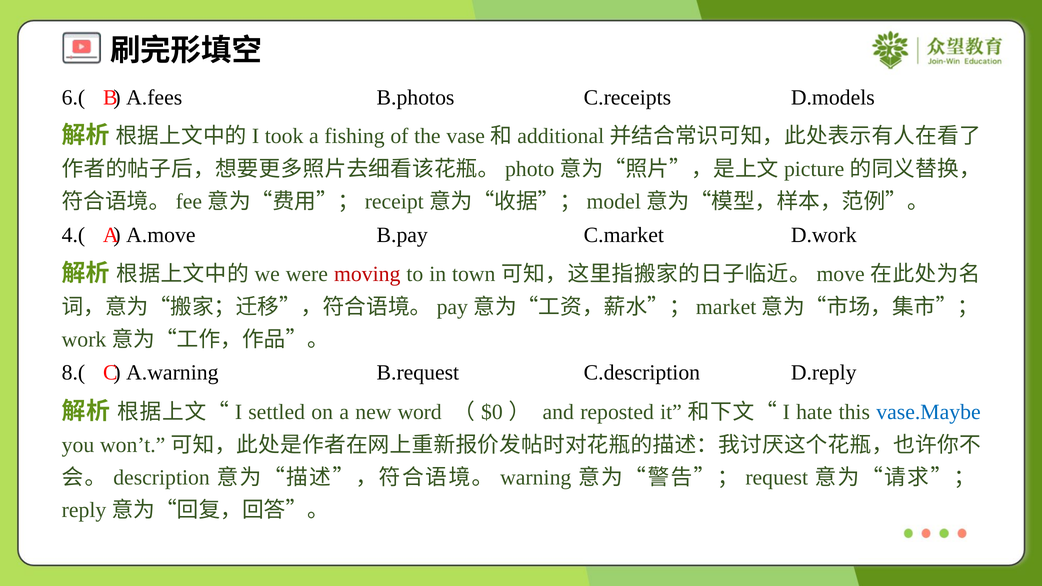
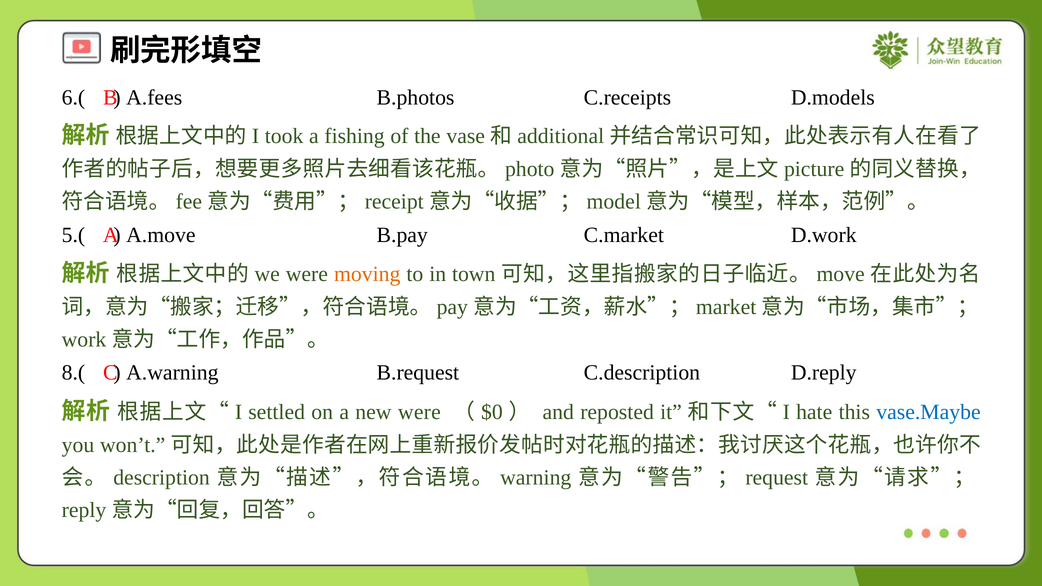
4.(: 4.( -> 5.( (73, 235)
moving colour: red -> orange (367, 274)
new word: word -> were (419, 412)
